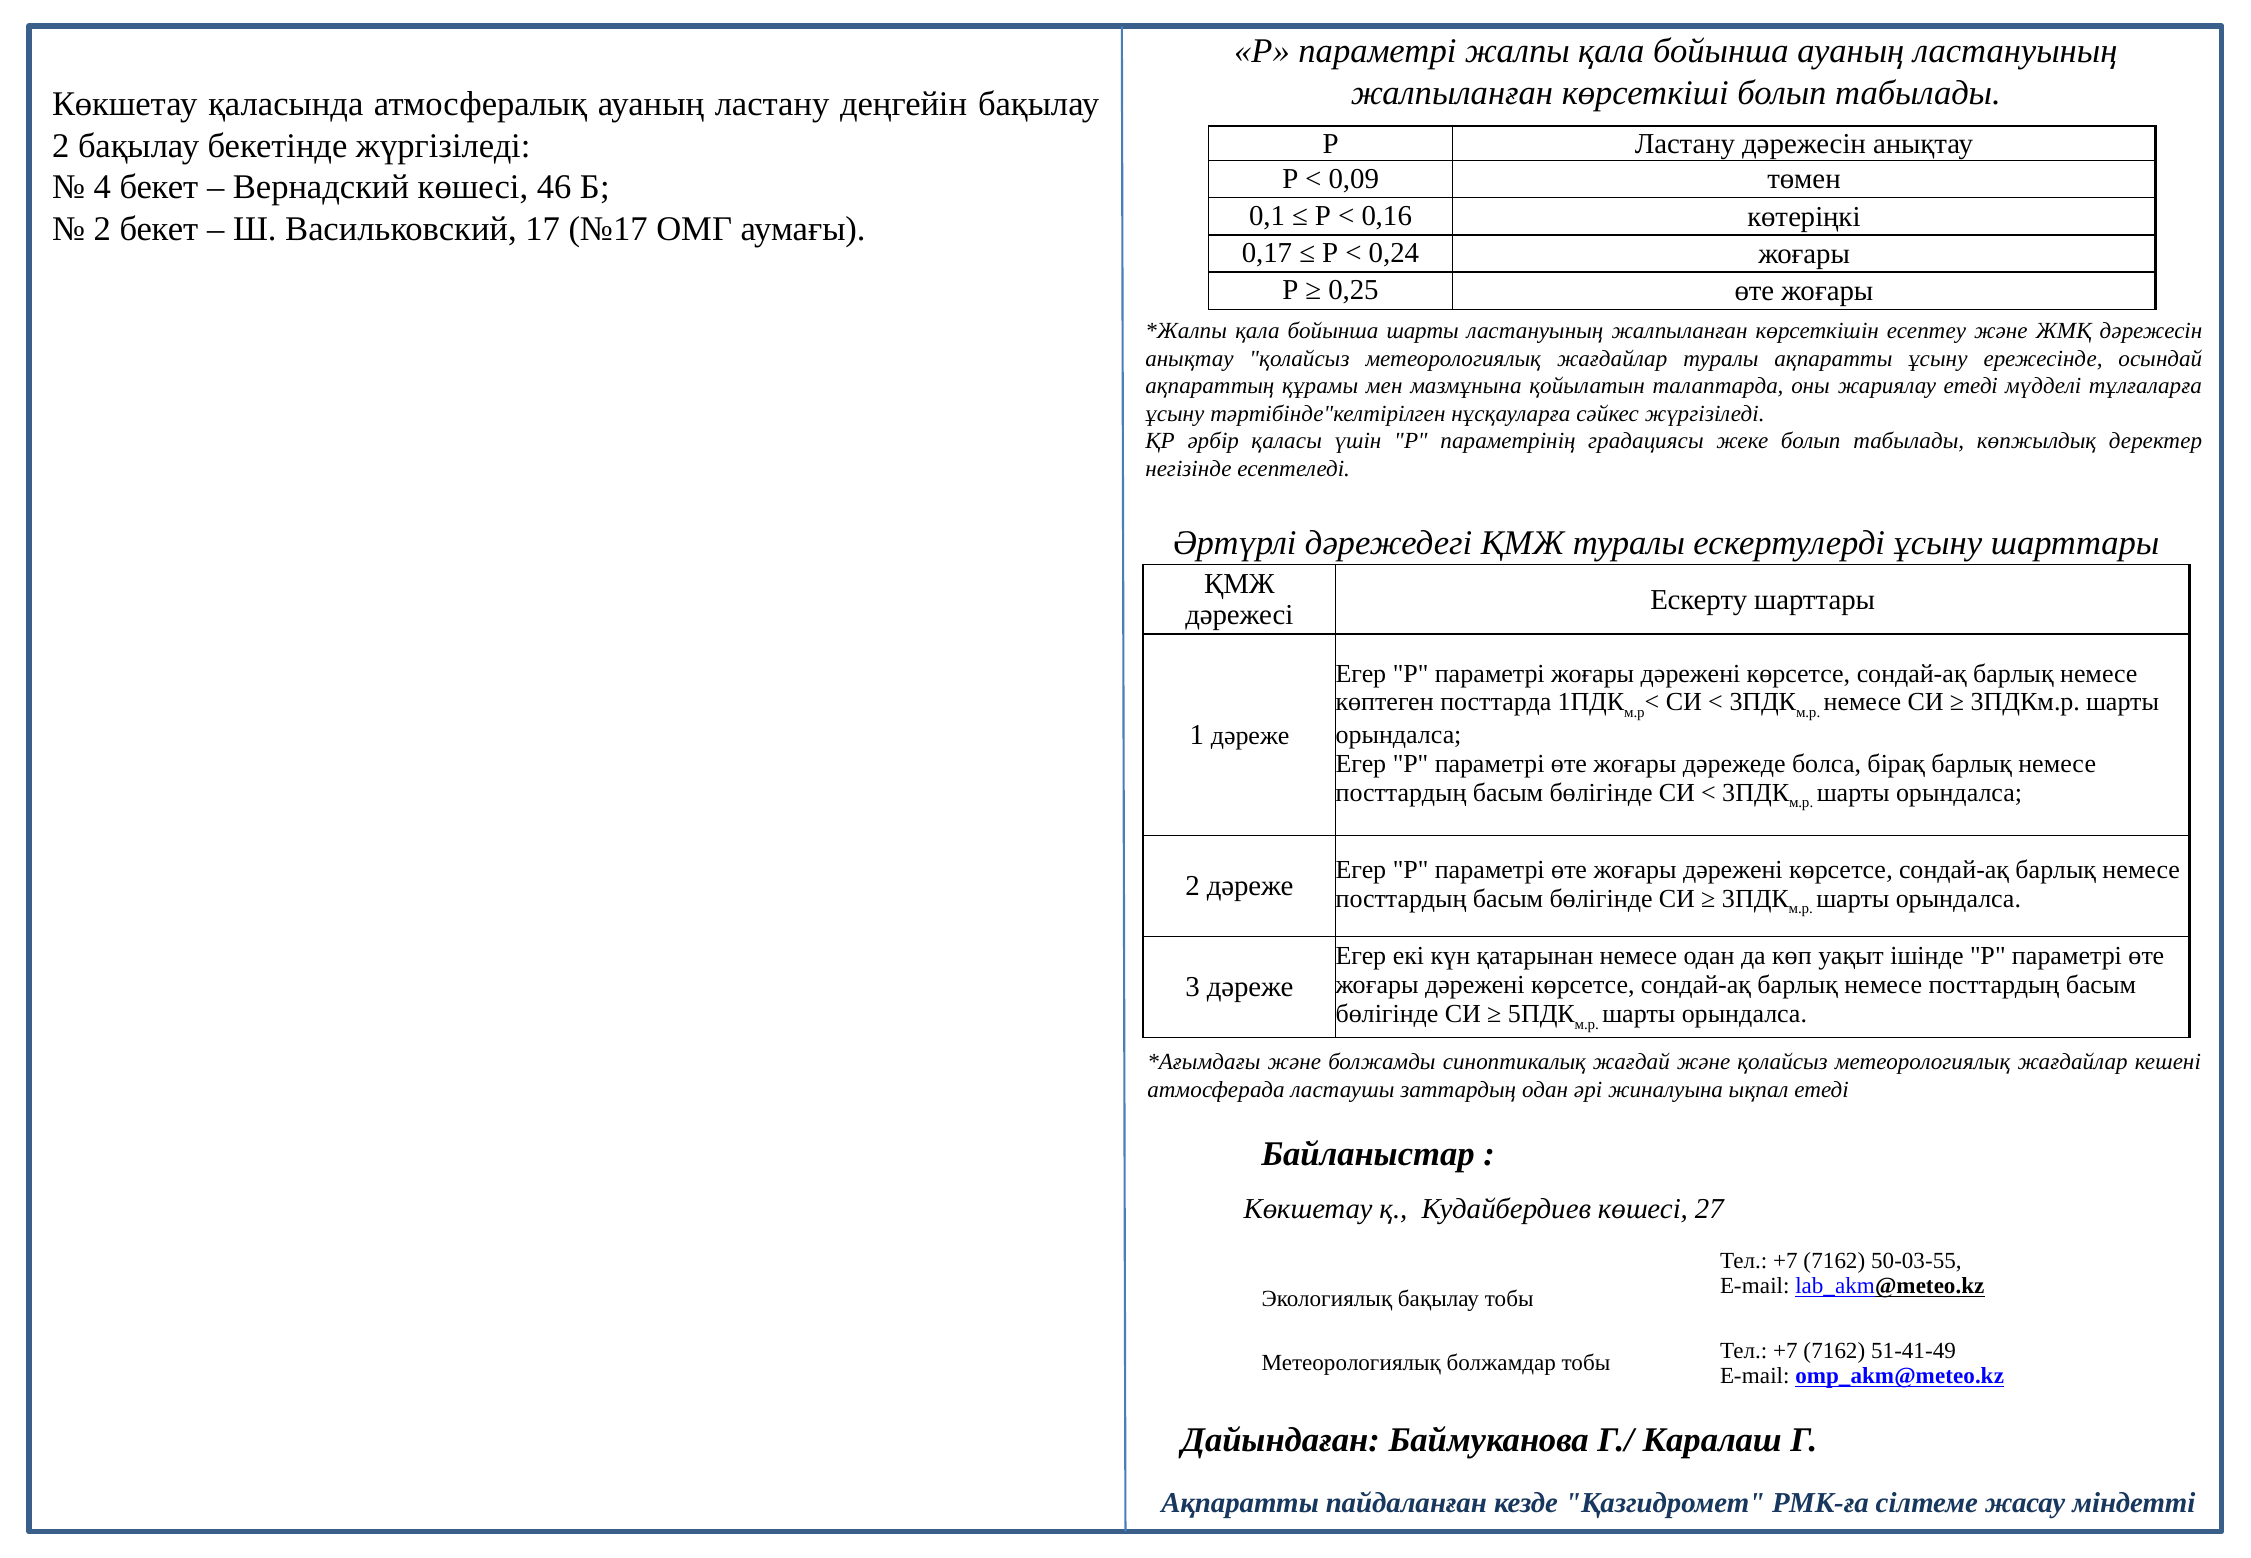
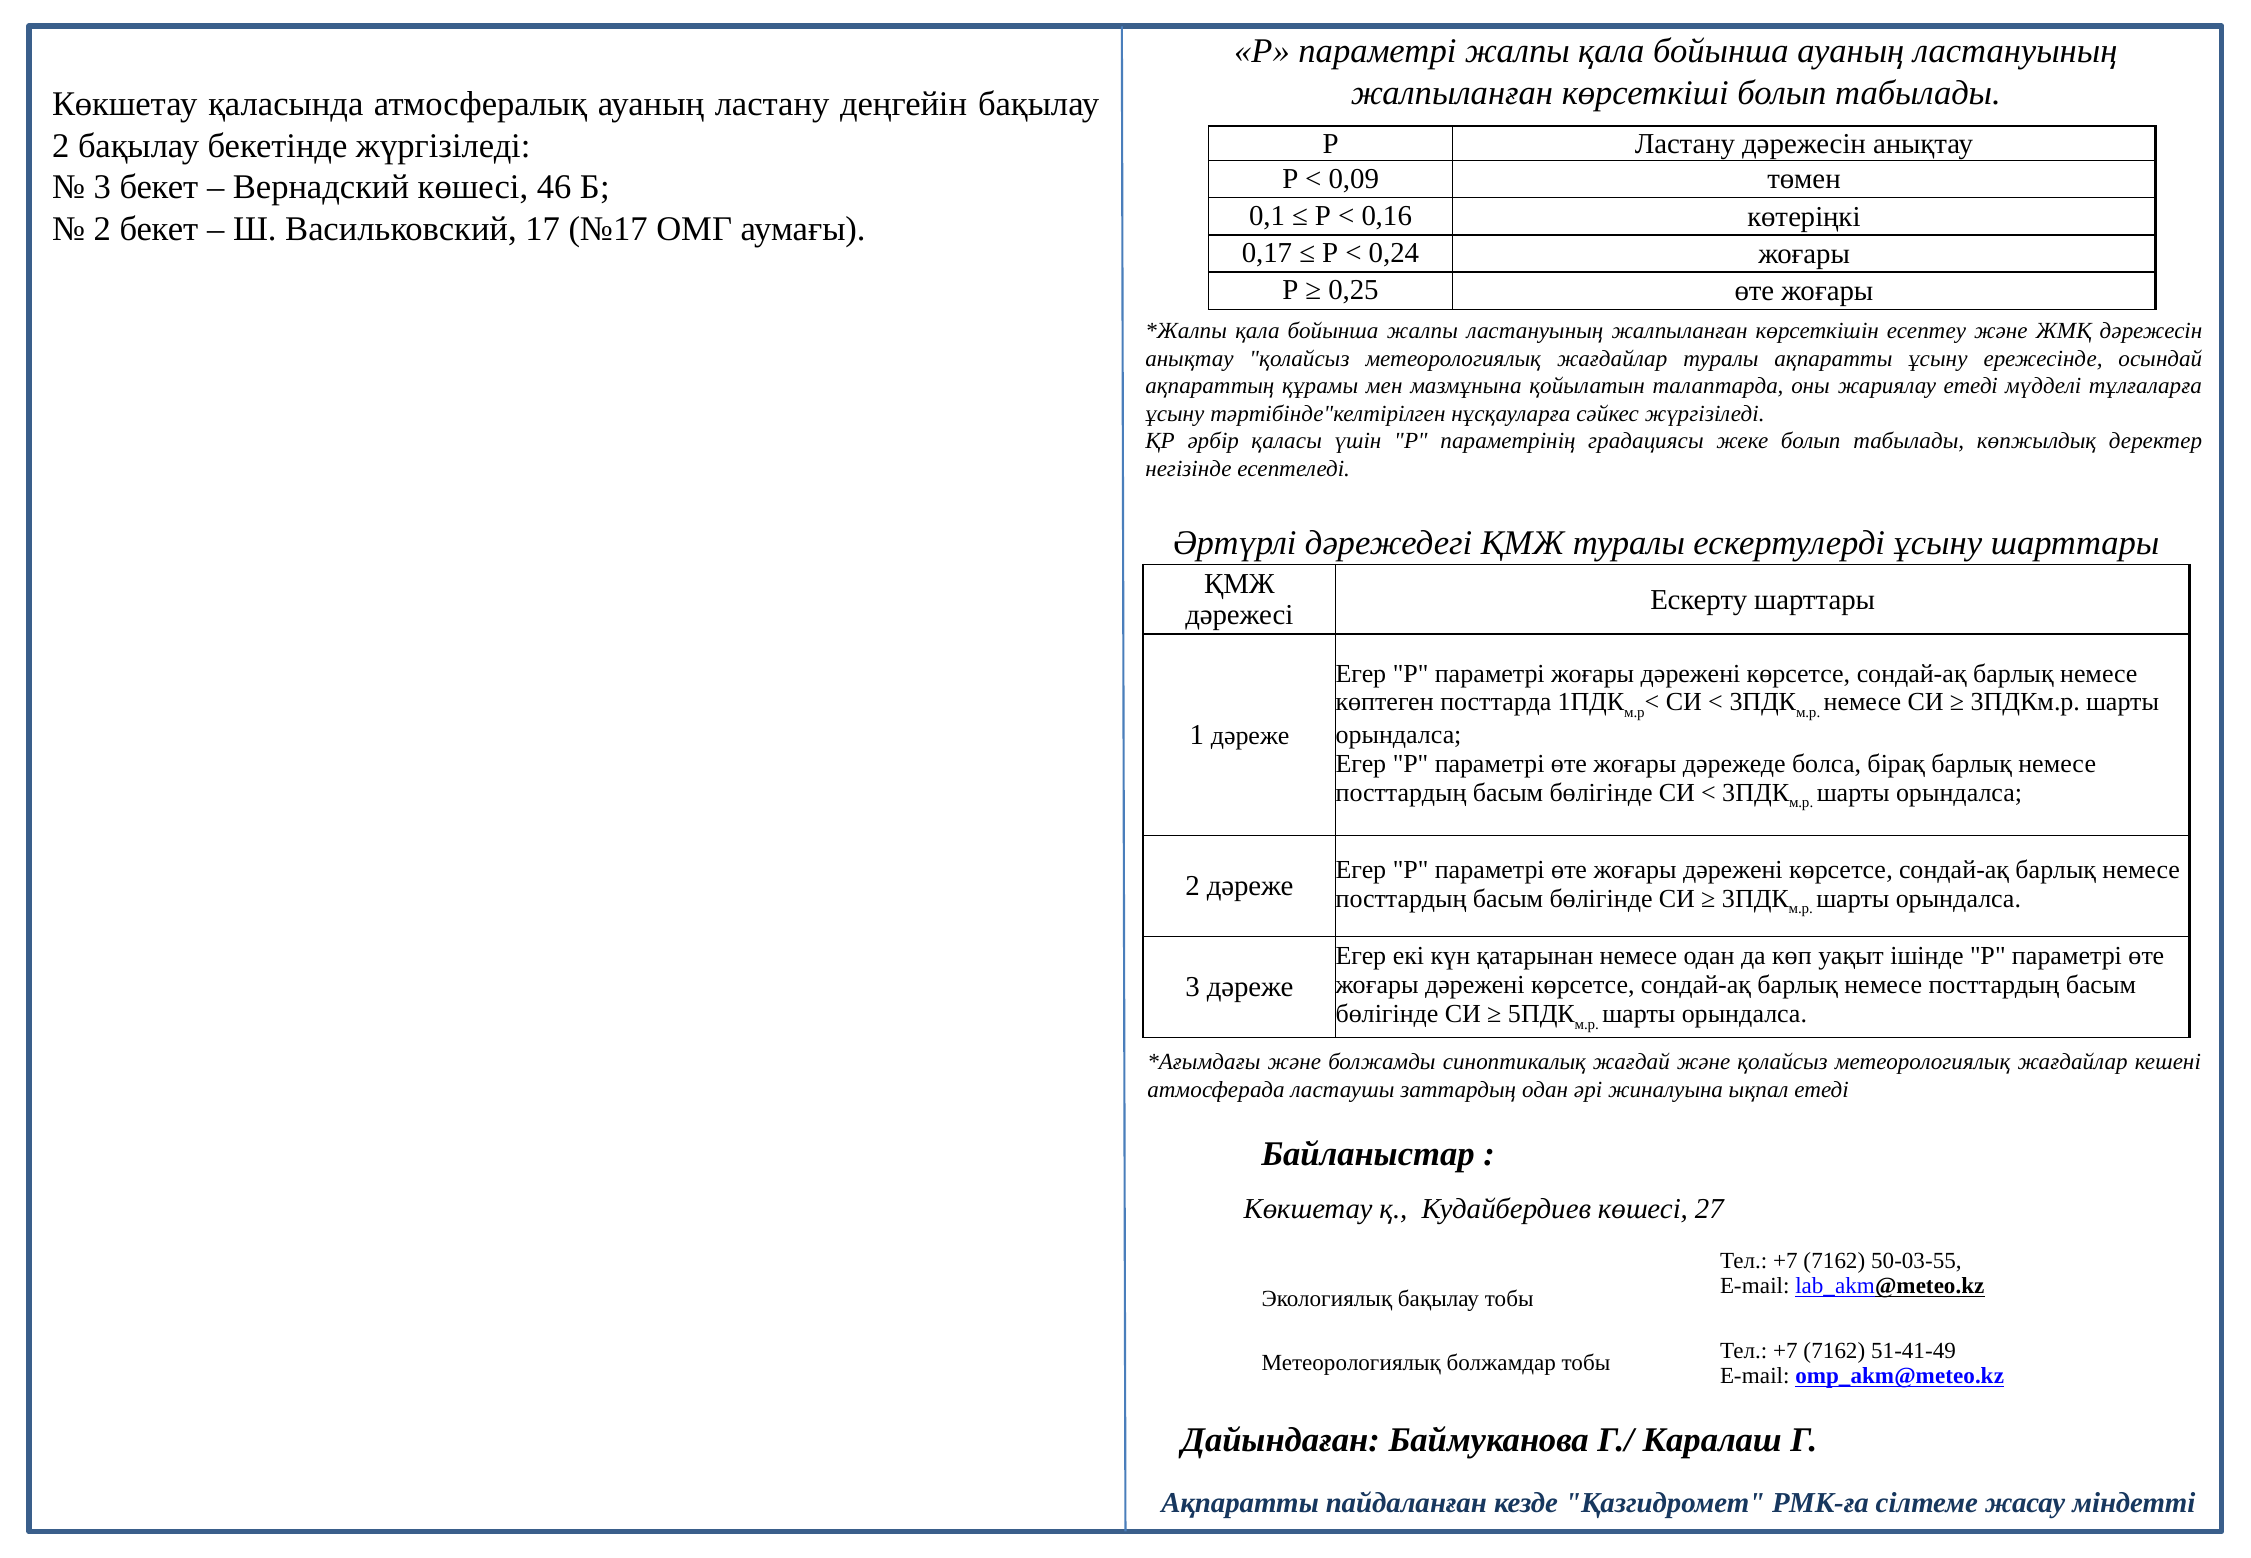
4: 4 -> 3 (102, 187)
бойынша шарты: шарты -> жалпы (1422, 331)
